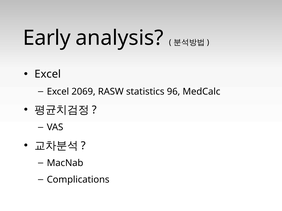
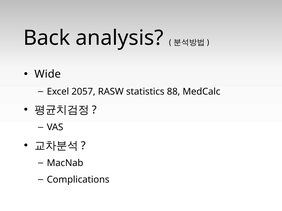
Early: Early -> Back (47, 38)
Excel: Excel -> Wide (48, 74)
2069: 2069 -> 2057 (84, 92)
96: 96 -> 88 (174, 92)
